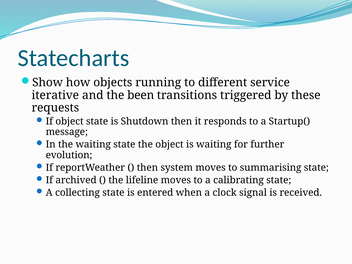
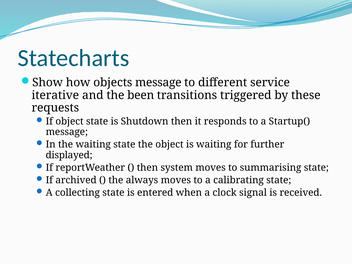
objects running: running -> message (158, 83)
evolution: evolution -> displayed (69, 155)
lifeline: lifeline -> always (142, 180)
